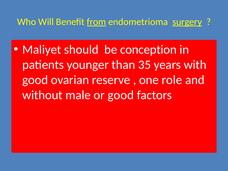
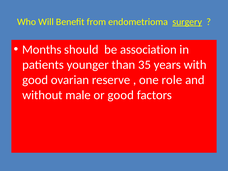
from underline: present -> none (96, 22)
Maliyet: Maliyet -> Months (42, 50)
conception: conception -> association (148, 50)
